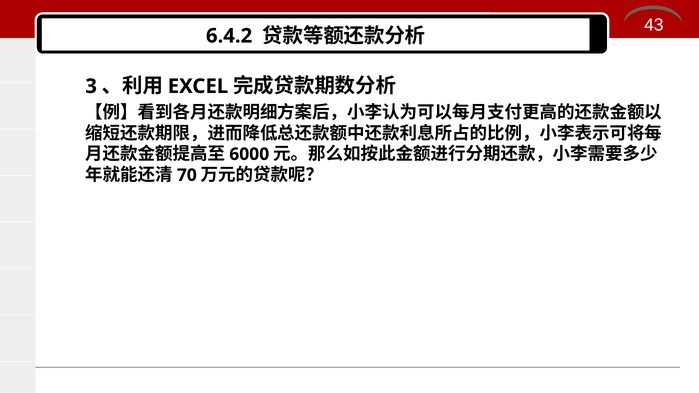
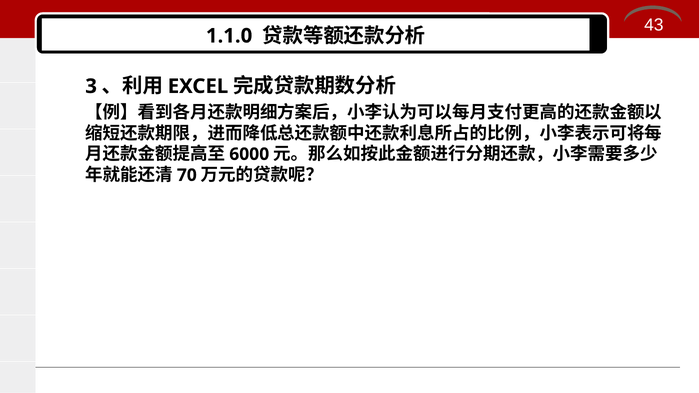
6.4.2: 6.4.2 -> 1.1.0 (229, 36)
